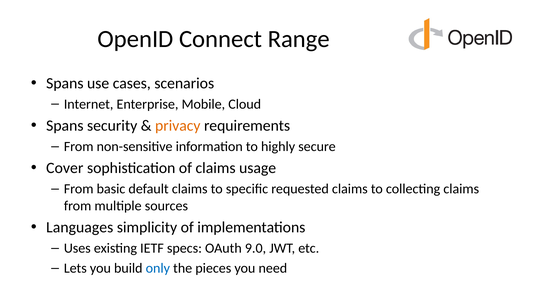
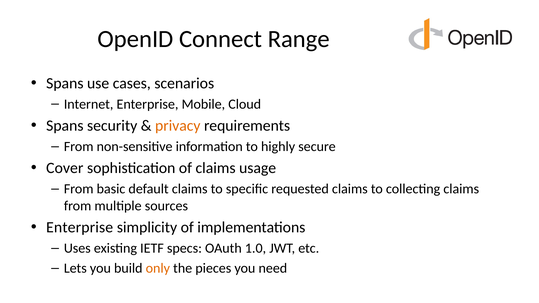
Languages: Languages -> Enterprise (80, 228)
9.0: 9.0 -> 1.0 (256, 248)
only colour: blue -> orange (158, 268)
